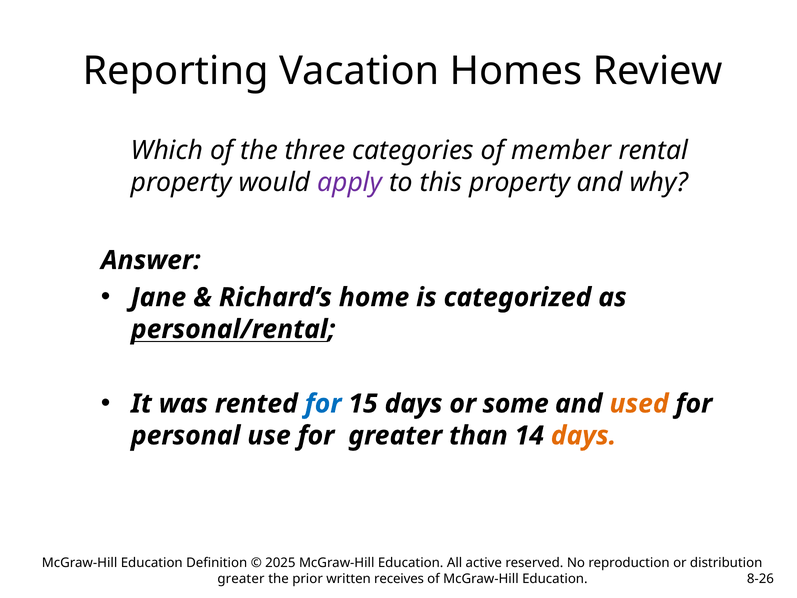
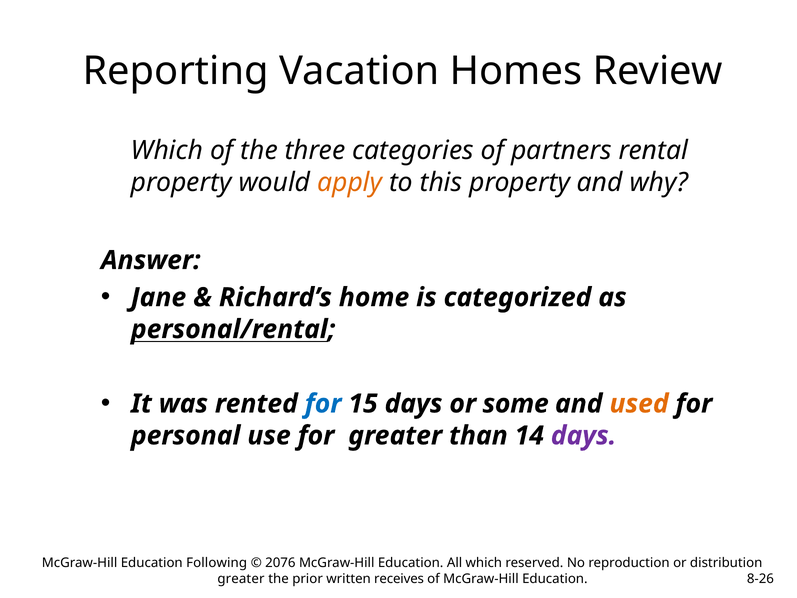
member: member -> partners (561, 150)
apply colour: purple -> orange (350, 183)
days colour: orange -> purple (584, 435)
Definition: Definition -> Following (217, 563)
2025: 2025 -> 2076 (280, 563)
All active: active -> which (484, 563)
